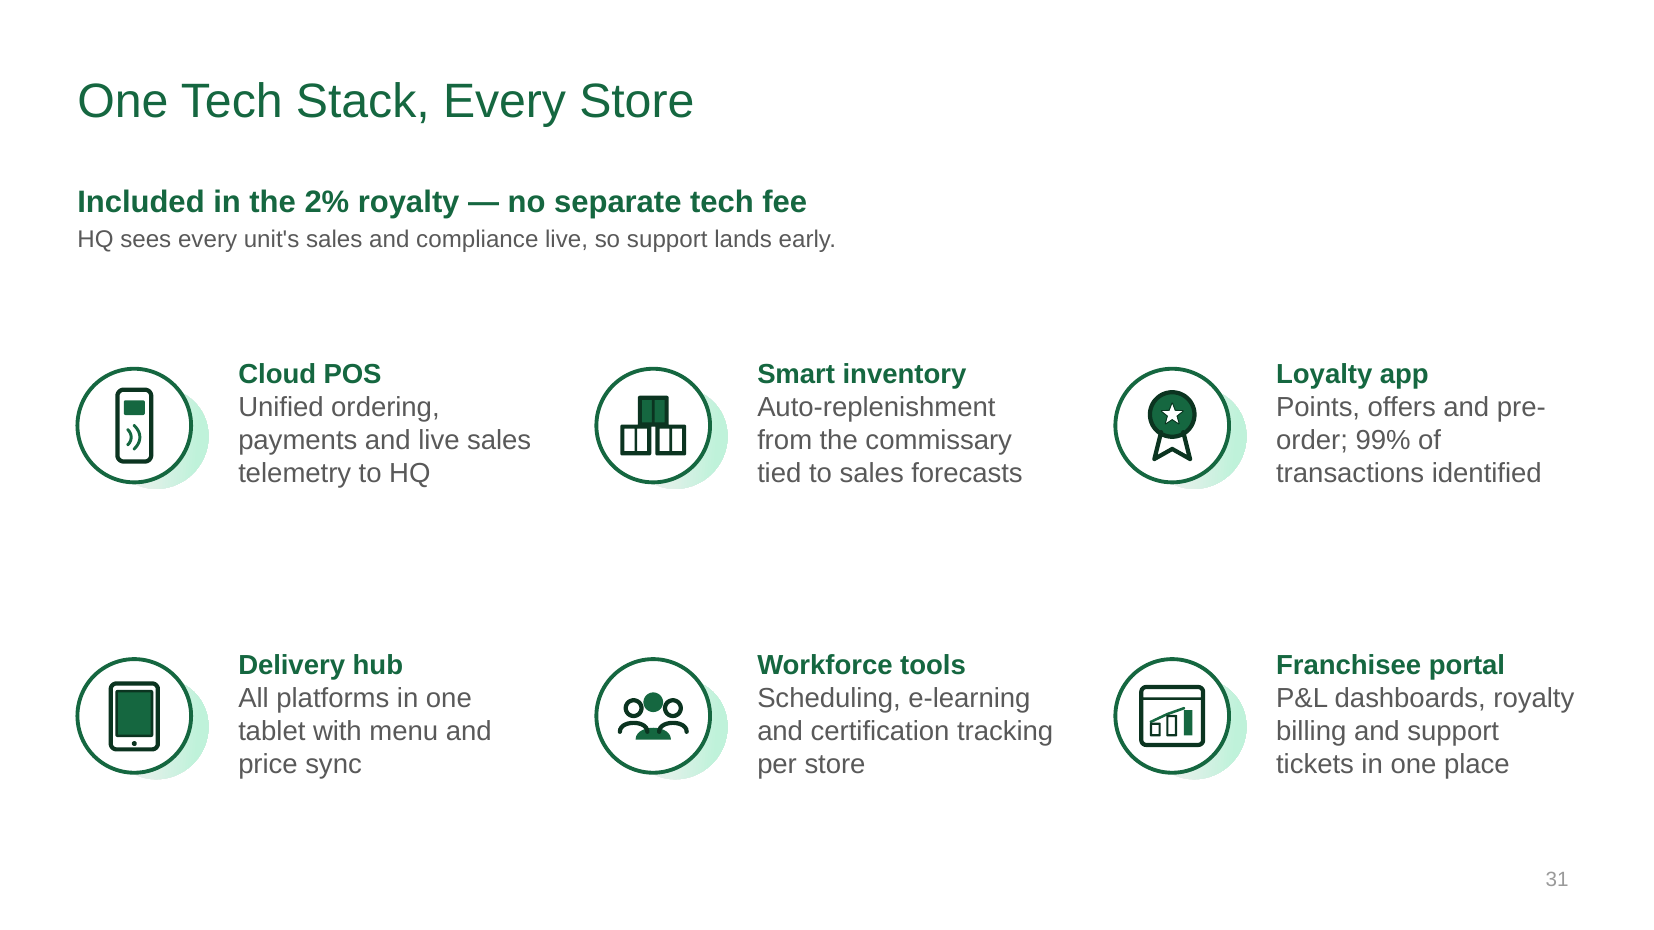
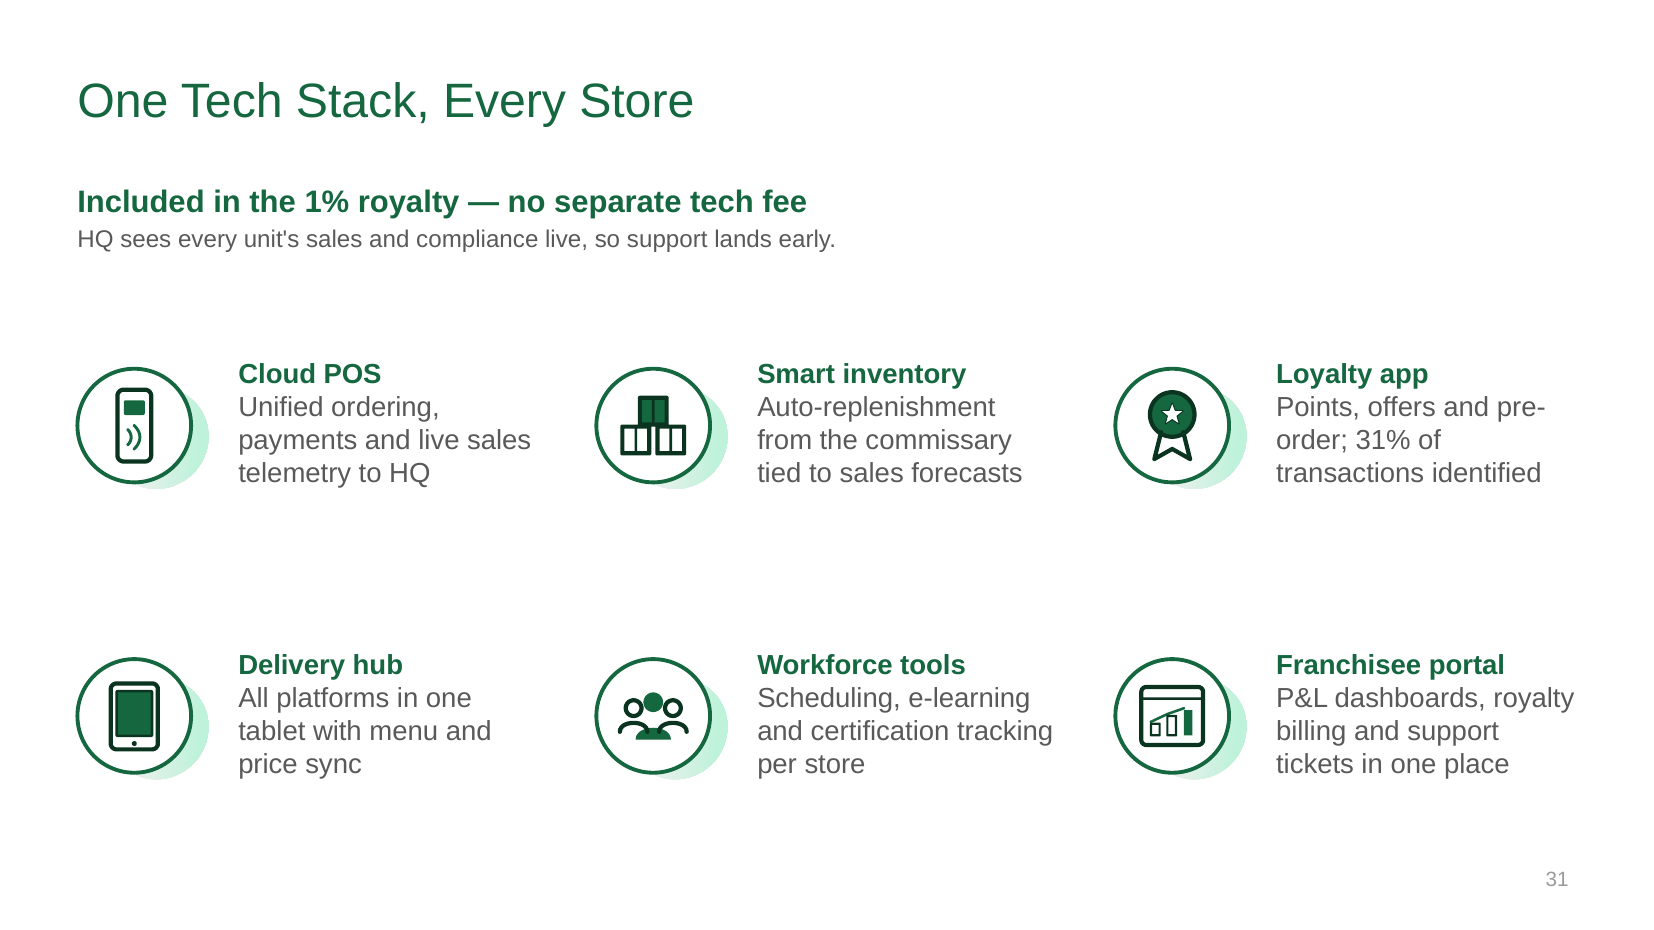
2%: 2% -> 1% (327, 202)
99%: 99% -> 31% (1383, 441)
